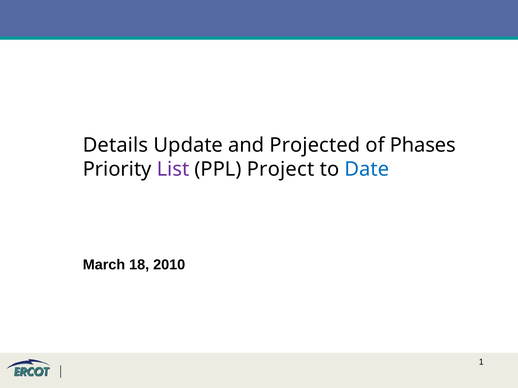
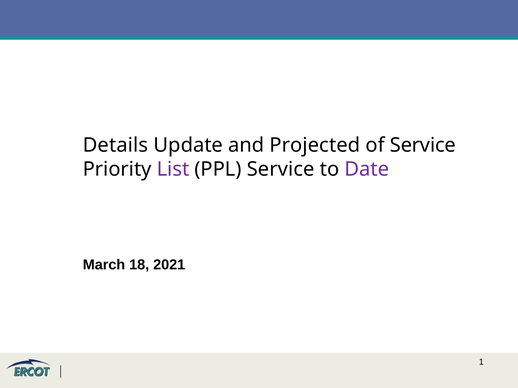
of Phases: Phases -> Service (423, 145)
PPL Project: Project -> Service (281, 169)
Date colour: blue -> purple (367, 169)
2010: 2010 -> 2021 (169, 265)
